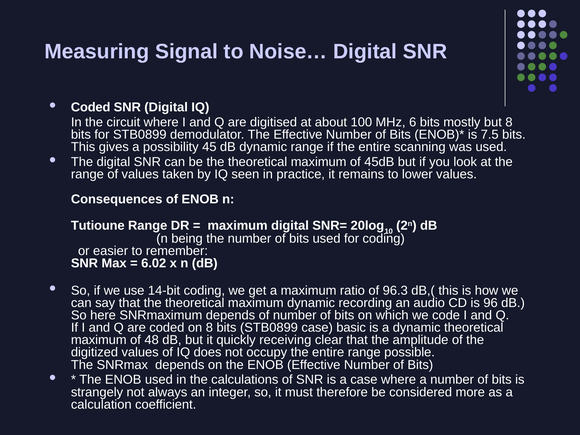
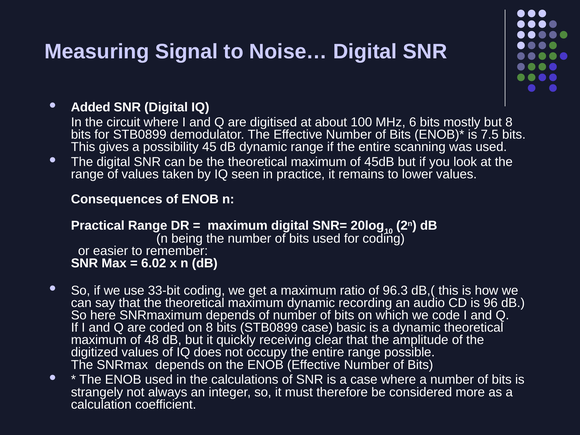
Coded: Coded -> Added (91, 107)
Tutioune: Tutioune -> Practical (98, 226)
14-bit: 14-bit -> 33-bit (164, 290)
